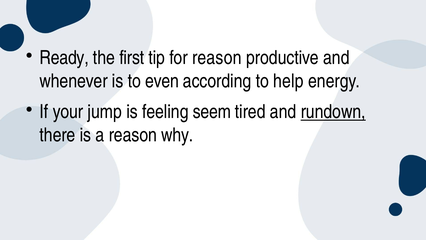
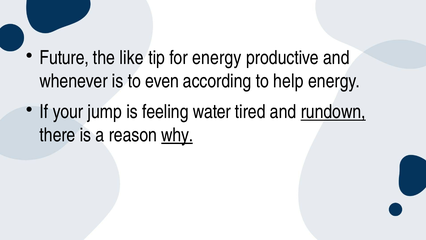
Ready: Ready -> Future (64, 58)
first: first -> like (132, 58)
for reason: reason -> energy (217, 58)
seem: seem -> water (212, 112)
why underline: none -> present (177, 135)
